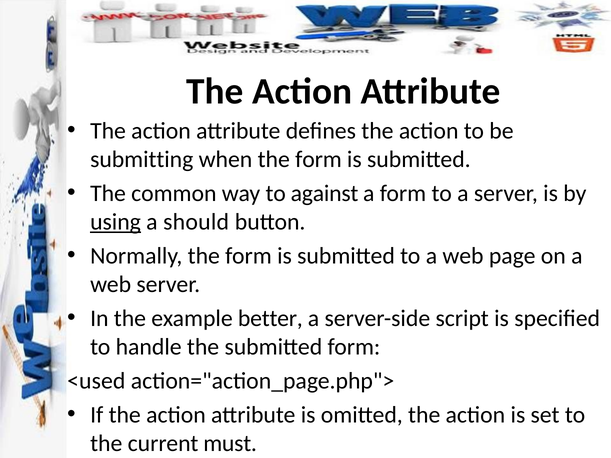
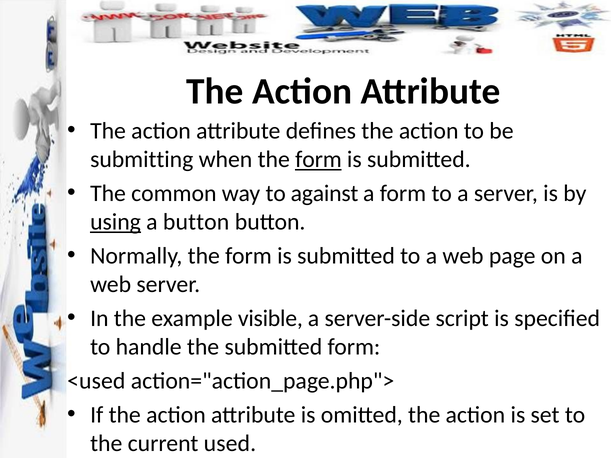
form underline: none -> present (318, 160)
a should: should -> button (196, 222)
better: better -> visible (270, 318)
must: must -> used (230, 443)
